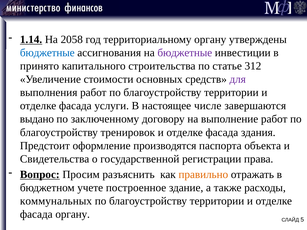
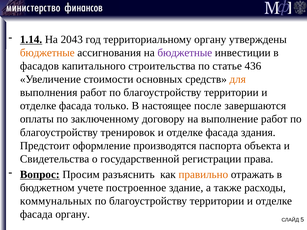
2058: 2058 -> 2043 (72, 39)
бюджетные colour: blue -> orange (47, 53)
принято: принято -> фасадов (39, 66)
312: 312 -> 436 (253, 66)
для colour: purple -> orange (238, 79)
услуги: услуги -> только (112, 106)
числе: числе -> после (208, 106)
выдано: выдано -> оплаты (37, 119)
